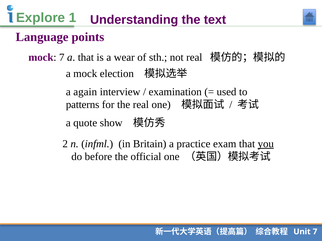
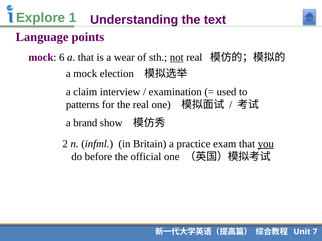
mock 7: 7 -> 6 (62, 58)
not underline: none -> present (177, 58)
again: again -> claim (85, 92)
quote: quote -> brand (85, 123)
